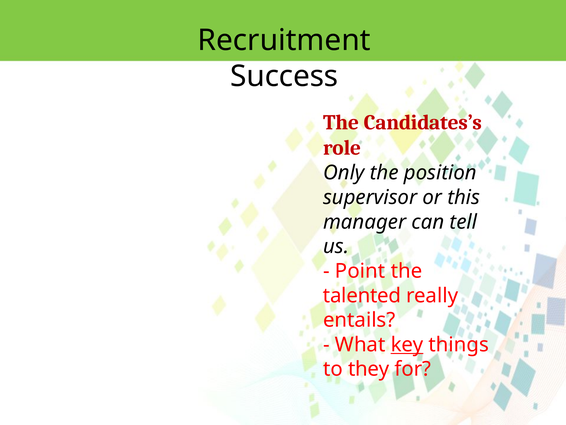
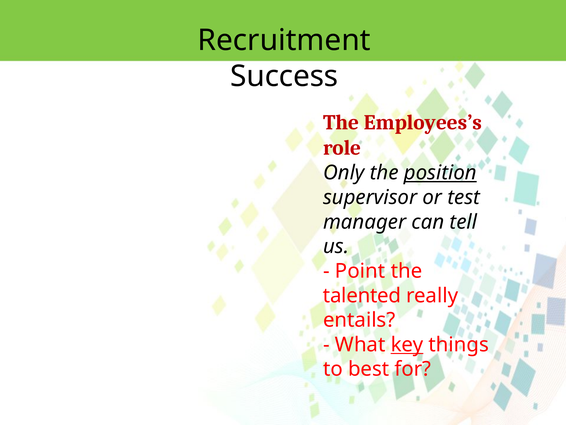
Candidates’s: Candidates’s -> Employees’s (423, 122)
position underline: none -> present (440, 173)
this: this -> test (464, 197)
they: they -> best (369, 369)
